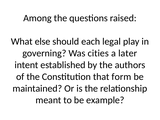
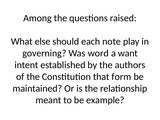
legal: legal -> note (112, 41)
cities: cities -> word (98, 53)
later: later -> want (128, 53)
